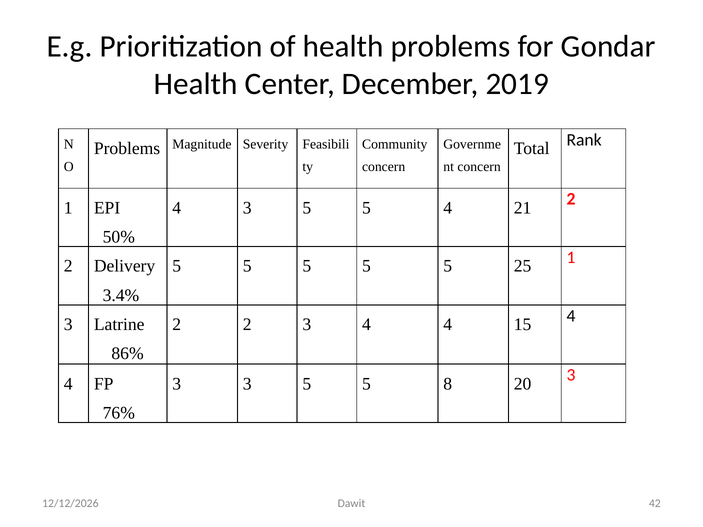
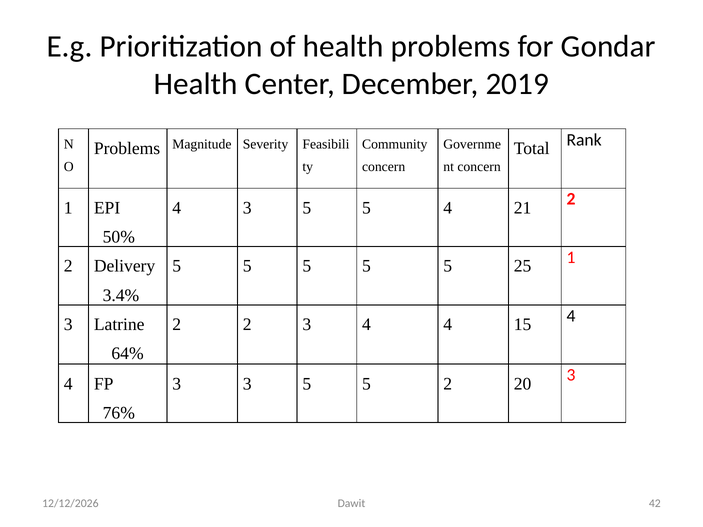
86%: 86% -> 64% (128, 354)
5 8: 8 -> 2 (448, 384)
